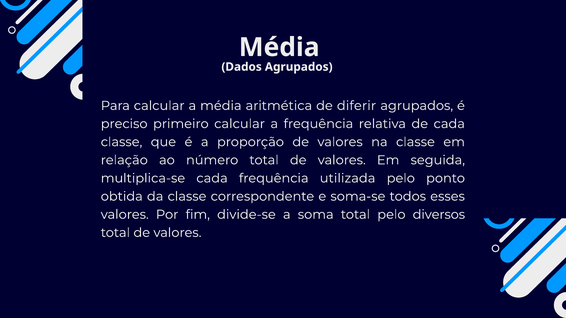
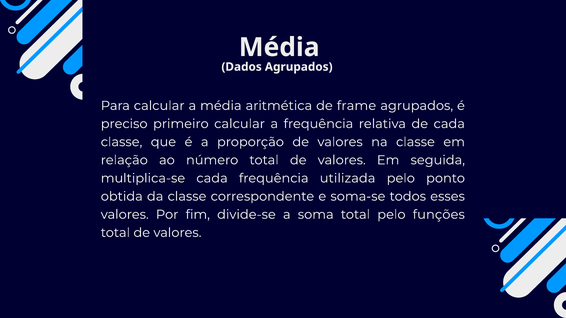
diferir: diferir -> frame (356, 106)
diversos: diversos -> funções (439, 215)
